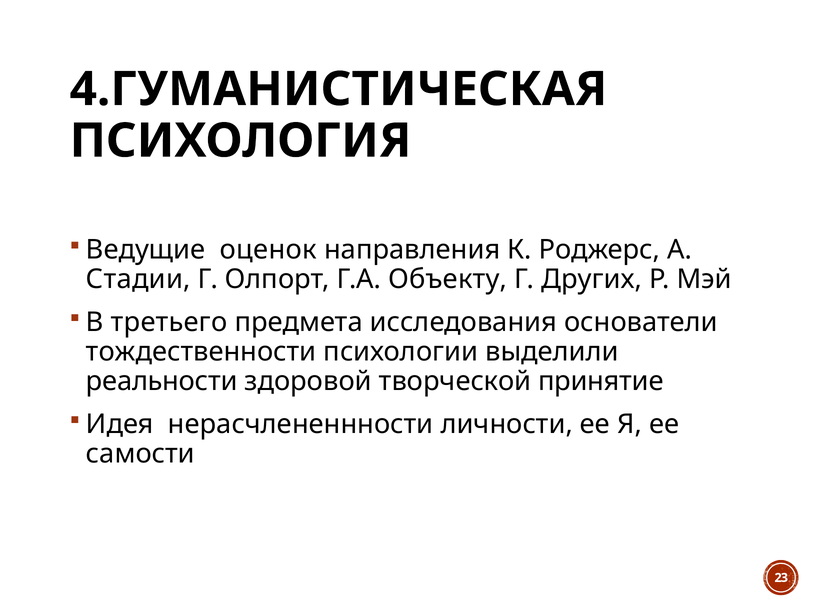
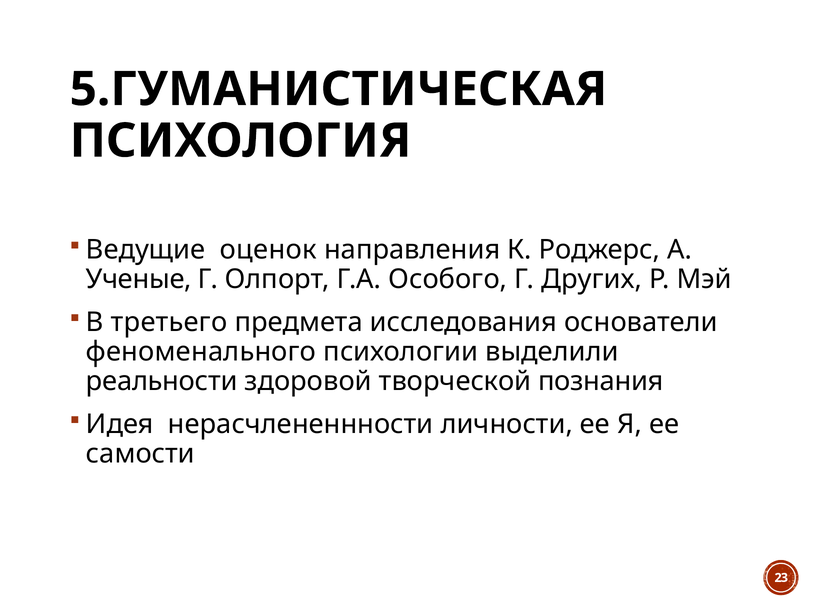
4.ГУМАНИСТИЧЕСКАЯ: 4.ГУМАНИСТИЧЕСКАЯ -> 5.ГУМАНИСТИЧЕСКАЯ (339, 89)
Стадии: Стадии -> Ученые (139, 279)
Объекту: Объекту -> Особого (448, 279)
тождественности: тождественности -> феноменального (201, 352)
принятие: принятие -> познания (601, 381)
